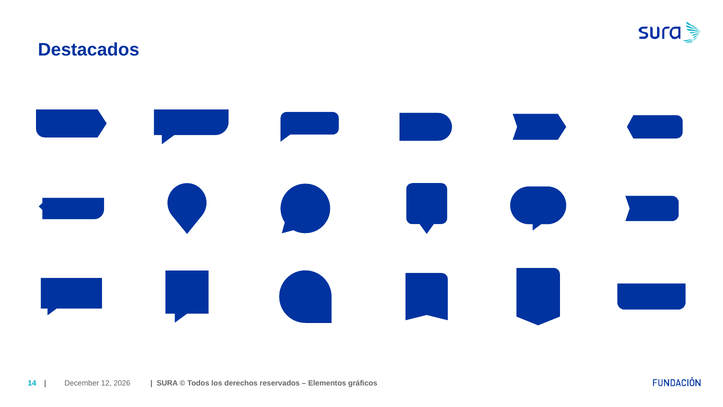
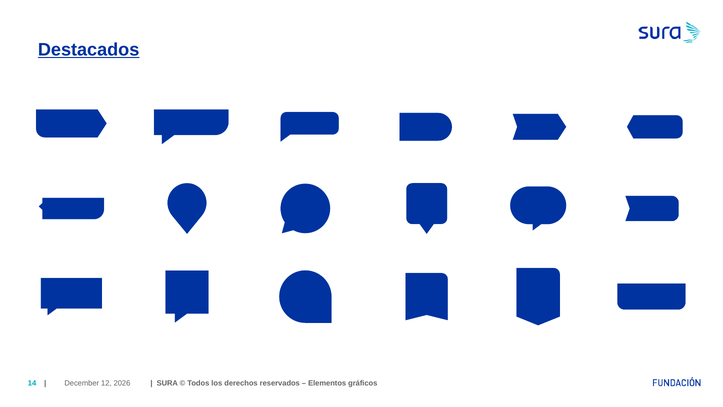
Destacados underline: none -> present (89, 50)
